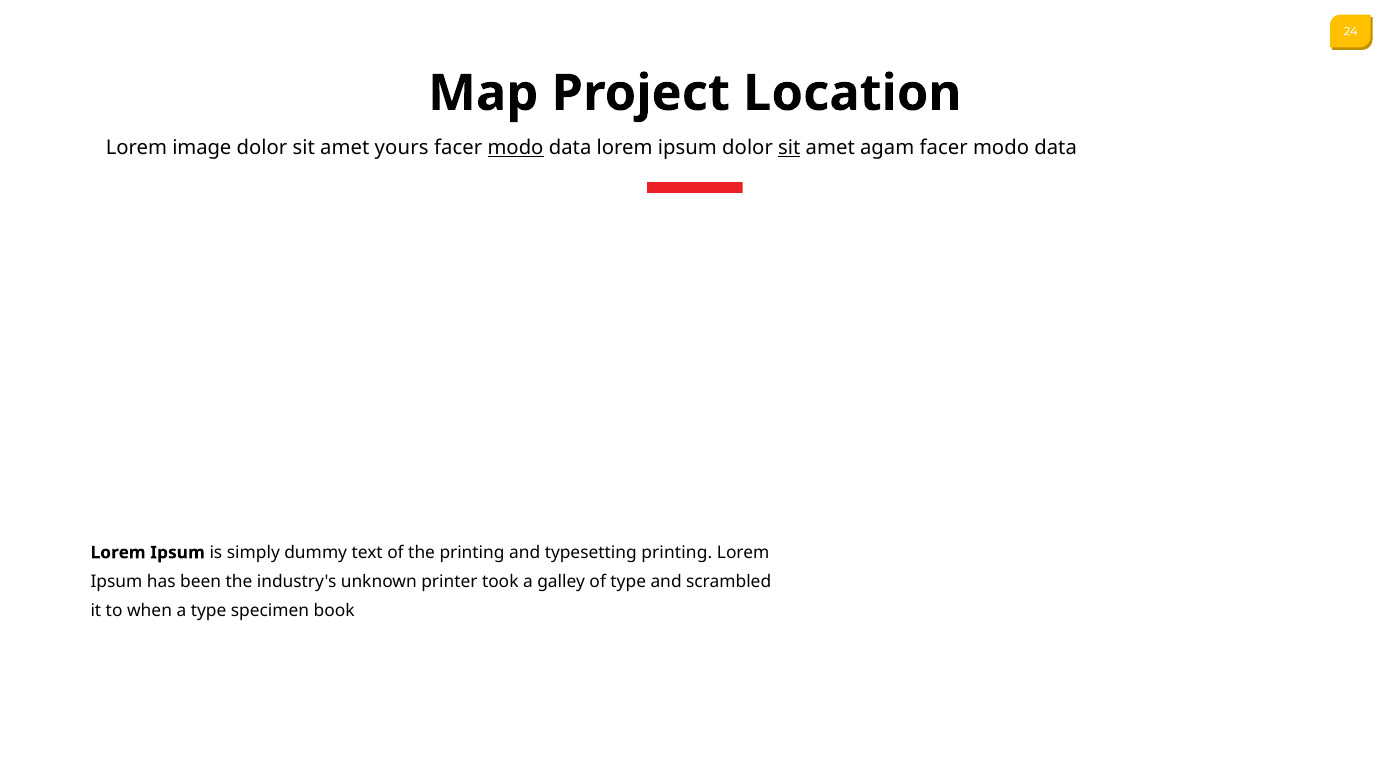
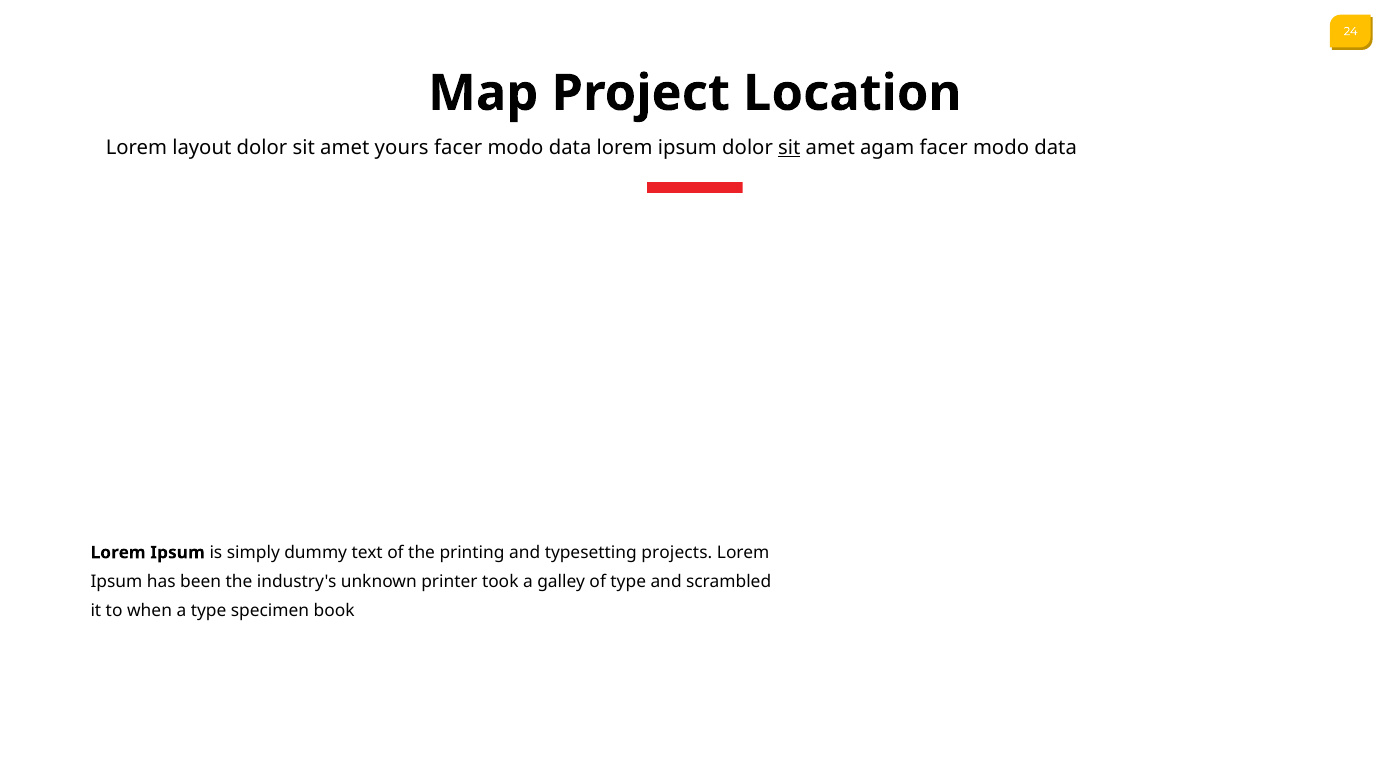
image: image -> layout (202, 148)
modo underline: present -> none (516, 148)
typesetting printing: printing -> projects (677, 552)
